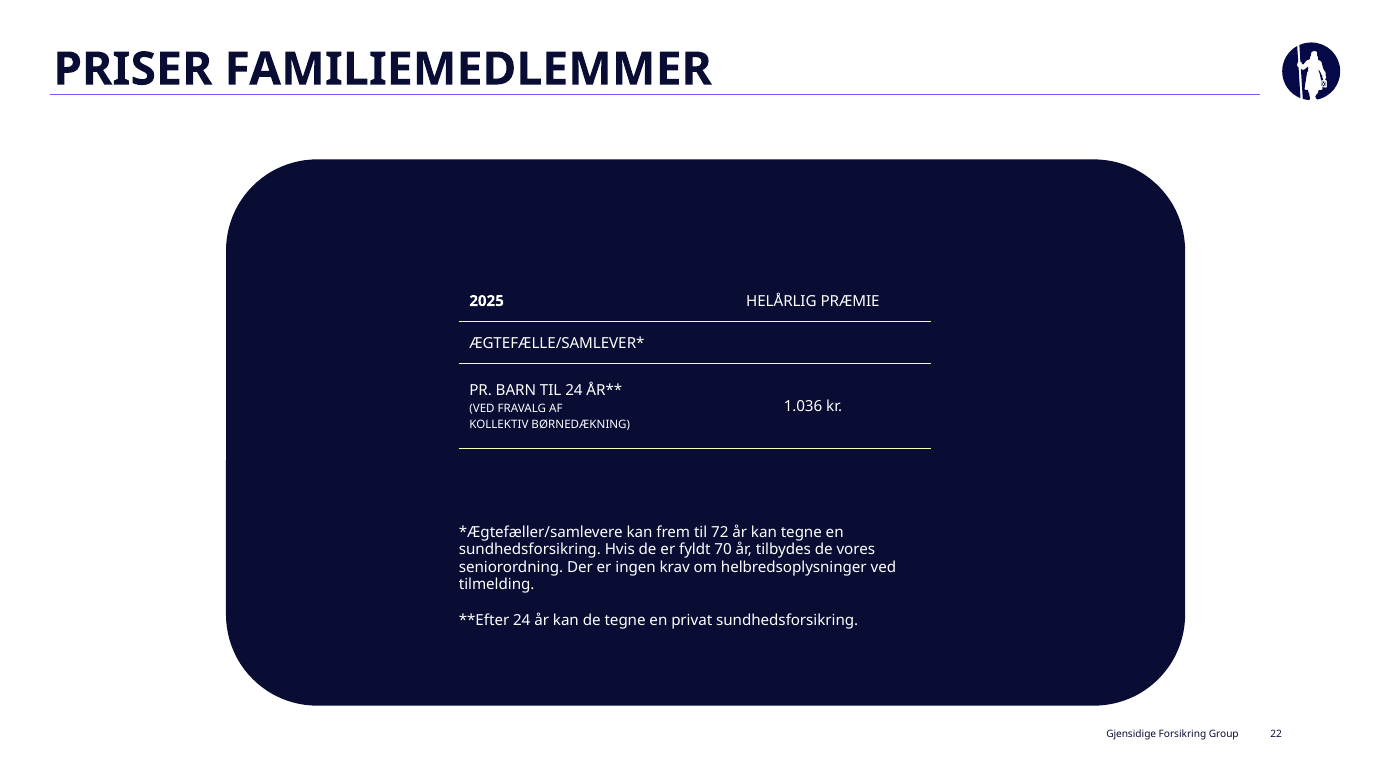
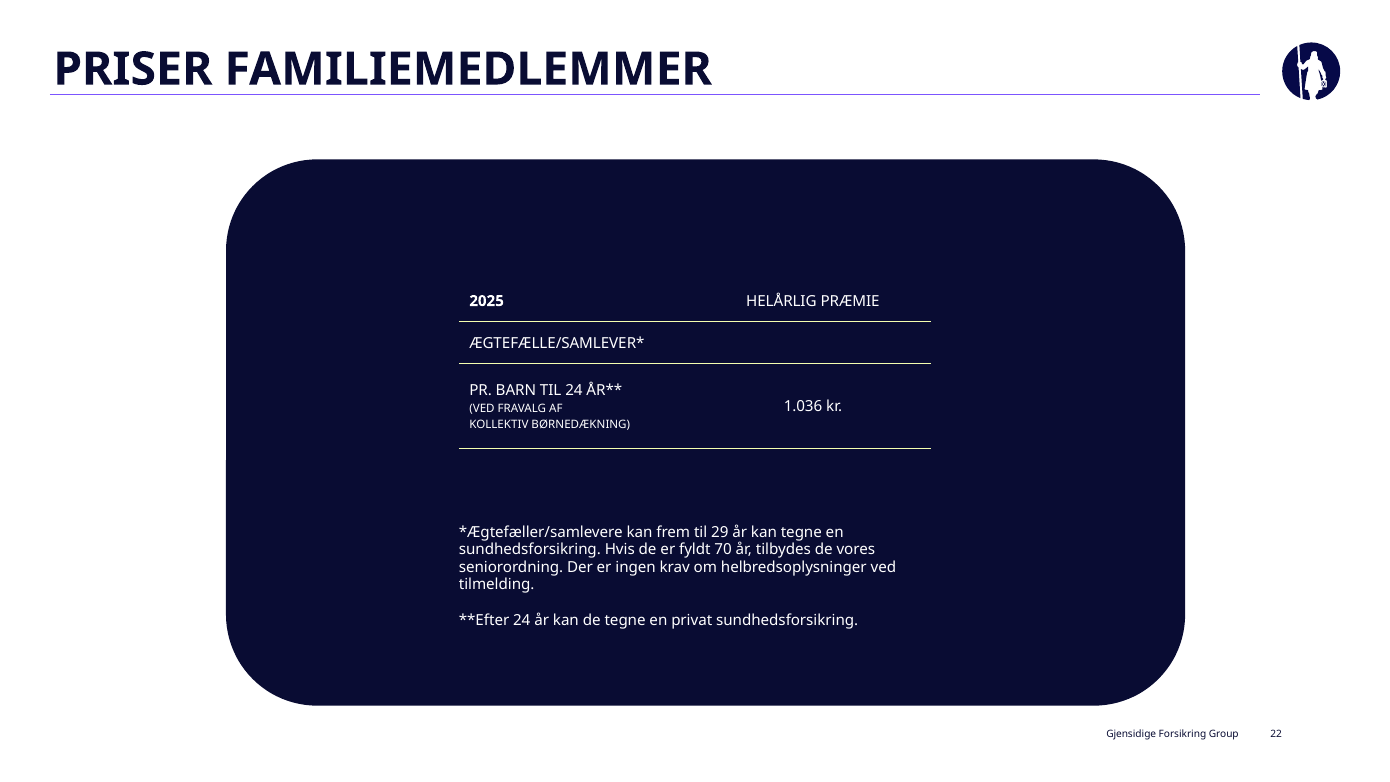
72: 72 -> 29 (720, 532)
